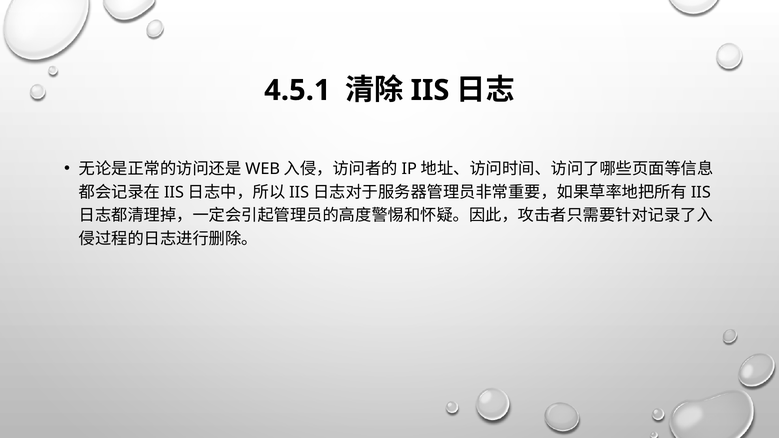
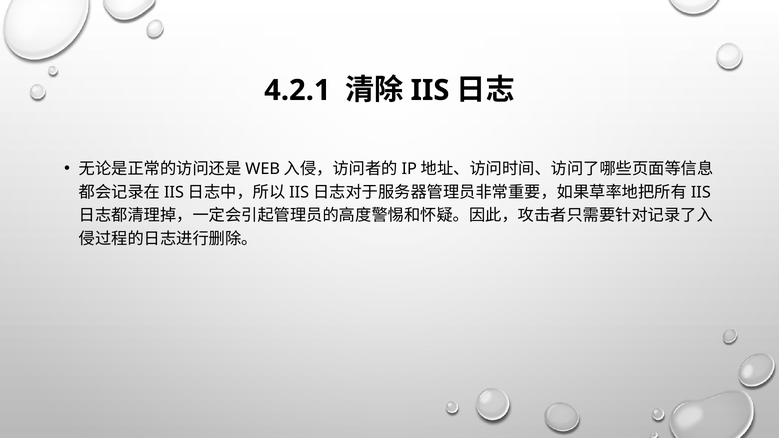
4.5.1: 4.5.1 -> 4.2.1 (297, 90)
